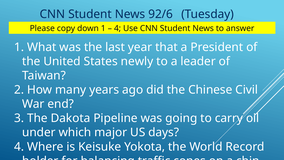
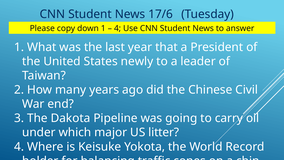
92/6: 92/6 -> 17/6 (161, 14)
days: days -> litter (164, 132)
